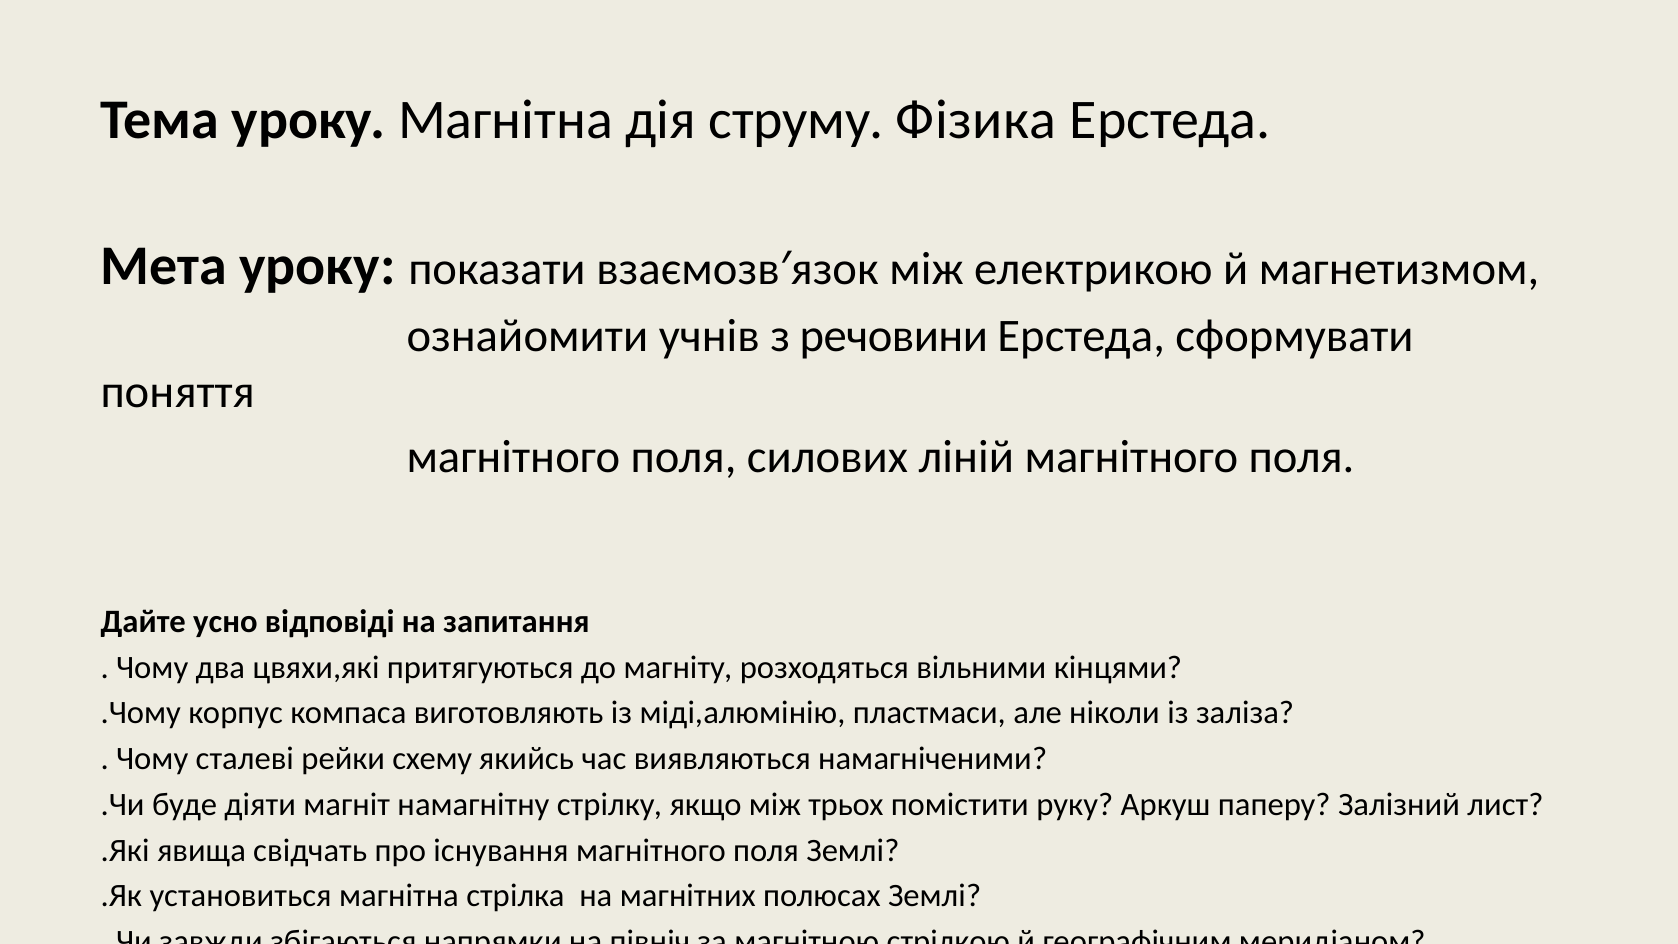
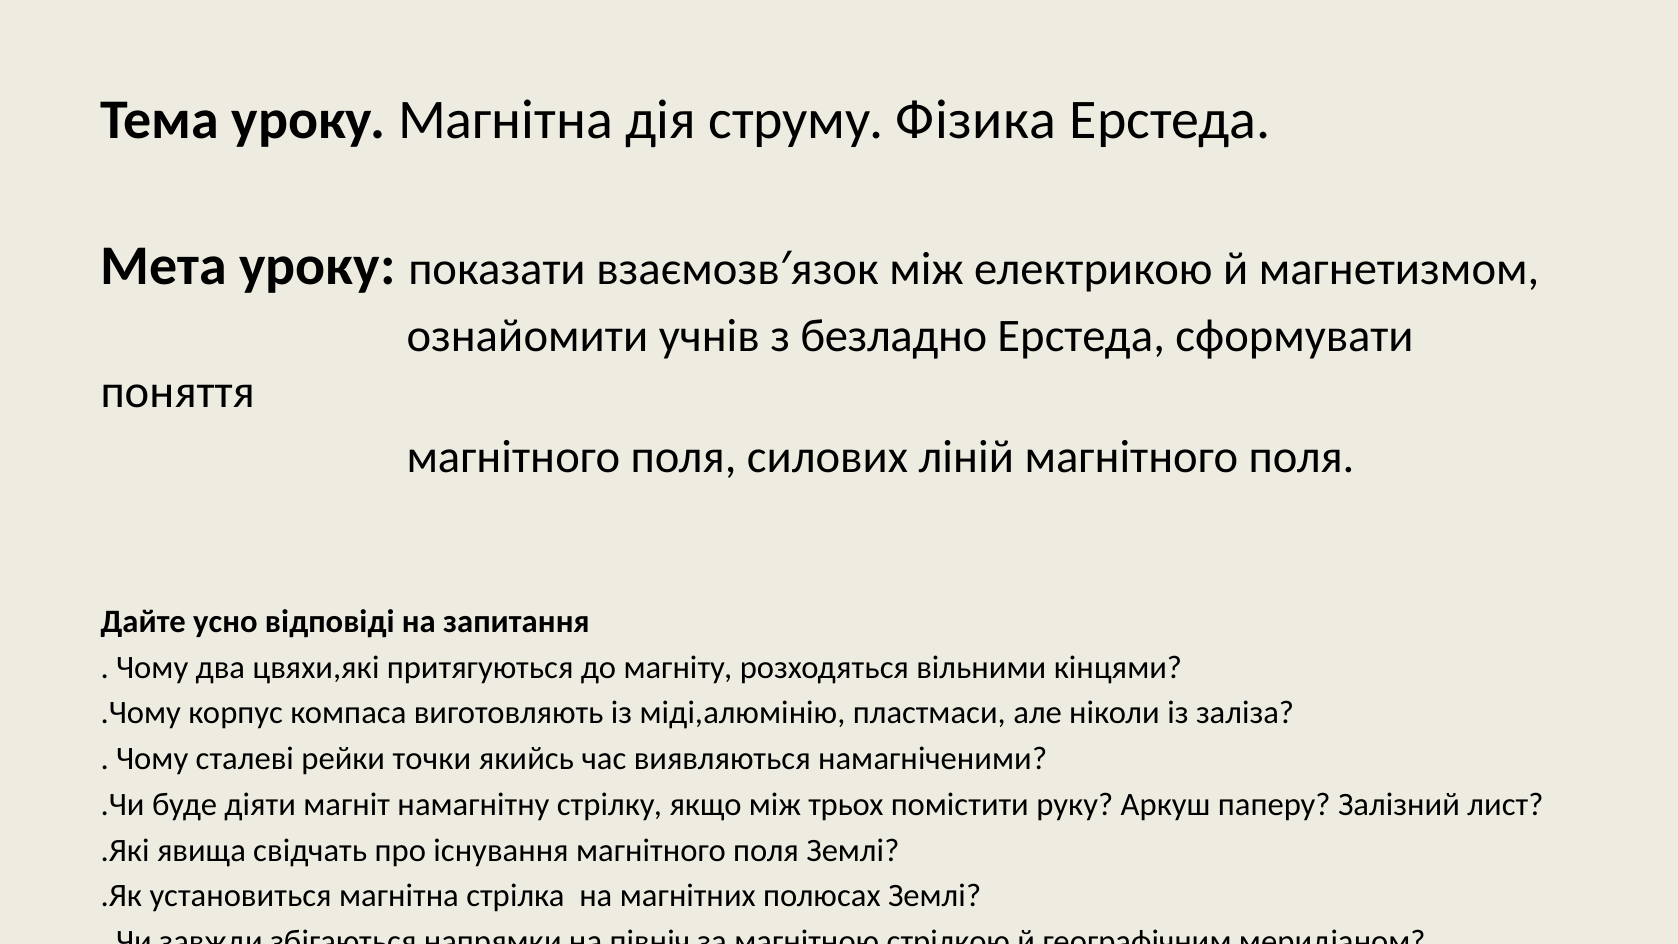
речовини: речовини -> безладно (894, 336)
схему: схему -> точки (432, 759)
